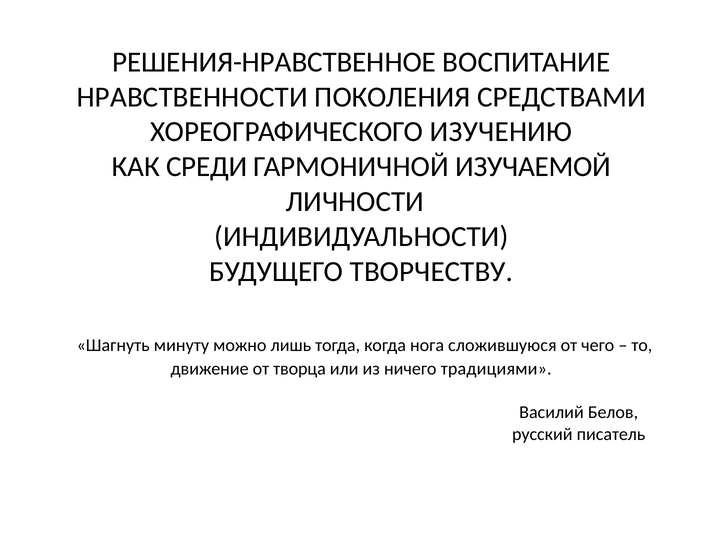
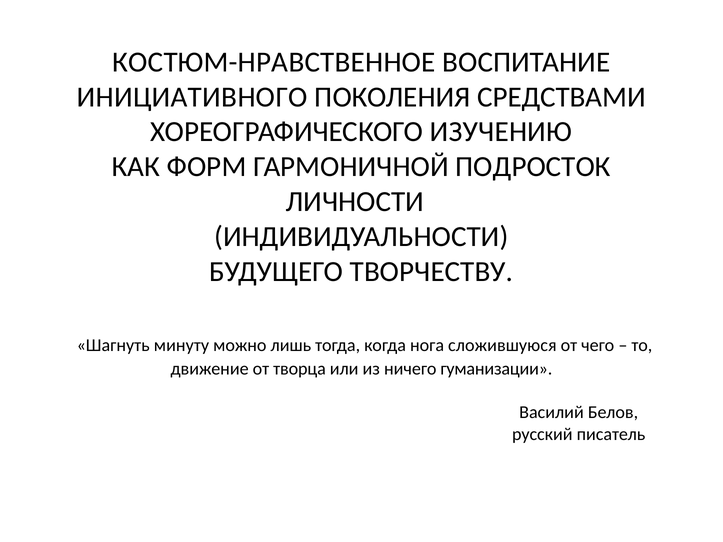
РЕШЕНИЯ-НРАВСТВЕННОЕ: РЕШЕНИЯ-НРАВСТВЕННОЕ -> КОСТЮМ-НРАВСТВЕННОЕ (274, 62)
НРАВСТВЕННОСТИ: НРАВСТВЕННОСТИ -> ИНИЦИАТИВНОГО (192, 97)
СРЕДИ: СРЕДИ -> ФОРМ (207, 167)
ИЗУЧАЕМОЙ: ИЗУЧАЕМОЙ -> ПОДРОСТОК (533, 167)
традициями: традициями -> гуманизации (496, 369)
